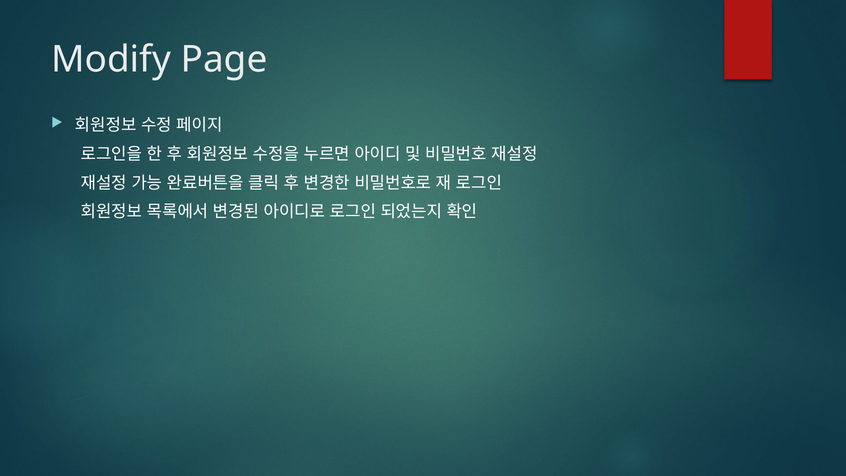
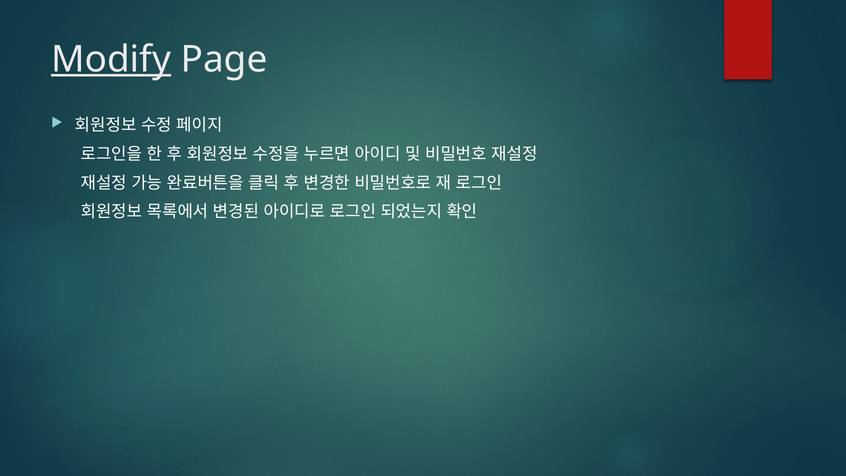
Modify underline: none -> present (111, 59)
